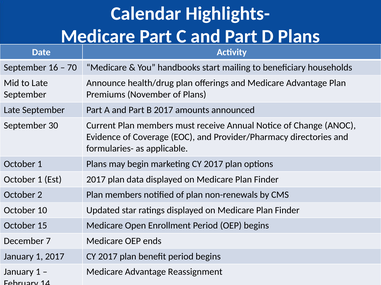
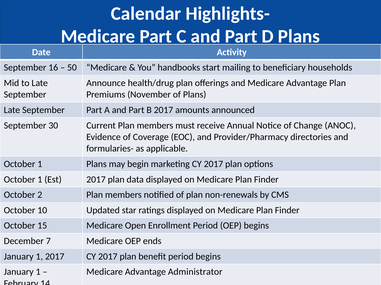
70: 70 -> 50 (72, 68)
Reassignment: Reassignment -> Administrator (195, 273)
